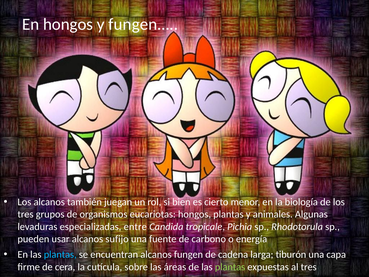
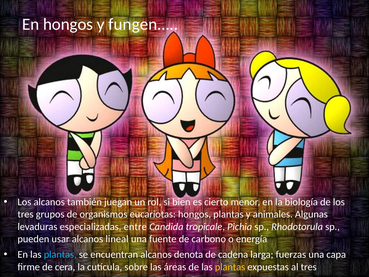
sufijo: sufijo -> lineal (117, 239)
fungen: fungen -> denota (189, 254)
tiburón: tiburón -> fuerzas (291, 254)
plantas colour: light green -> yellow (230, 267)
